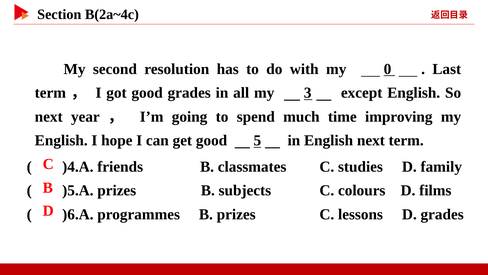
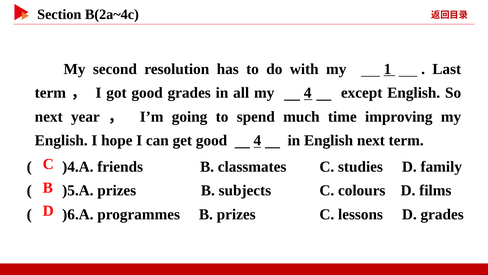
0: 0 -> 1 (388, 69)
my 3: 3 -> 4 (308, 93)
good 5: 5 -> 4 (257, 140)
